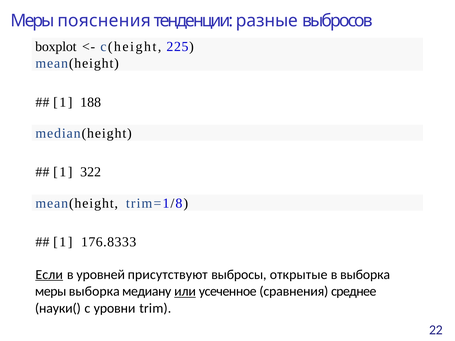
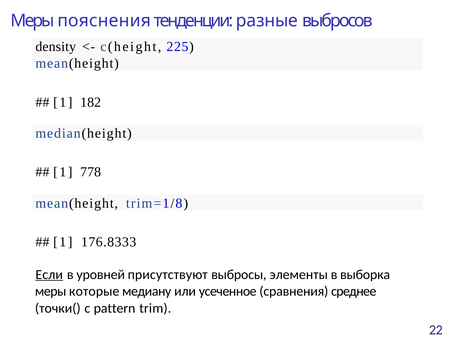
boxplot: boxplot -> density (56, 47)
188: 188 -> 182 (91, 102)
322: 322 -> 778 (91, 172)
открытые: открытые -> элементы (299, 275)
меры выборка: выборка -> которые (94, 292)
или underline: present -> none (185, 292)
науки(: науки( -> точки( (58, 309)
уровни: уровни -> pattern (115, 309)
